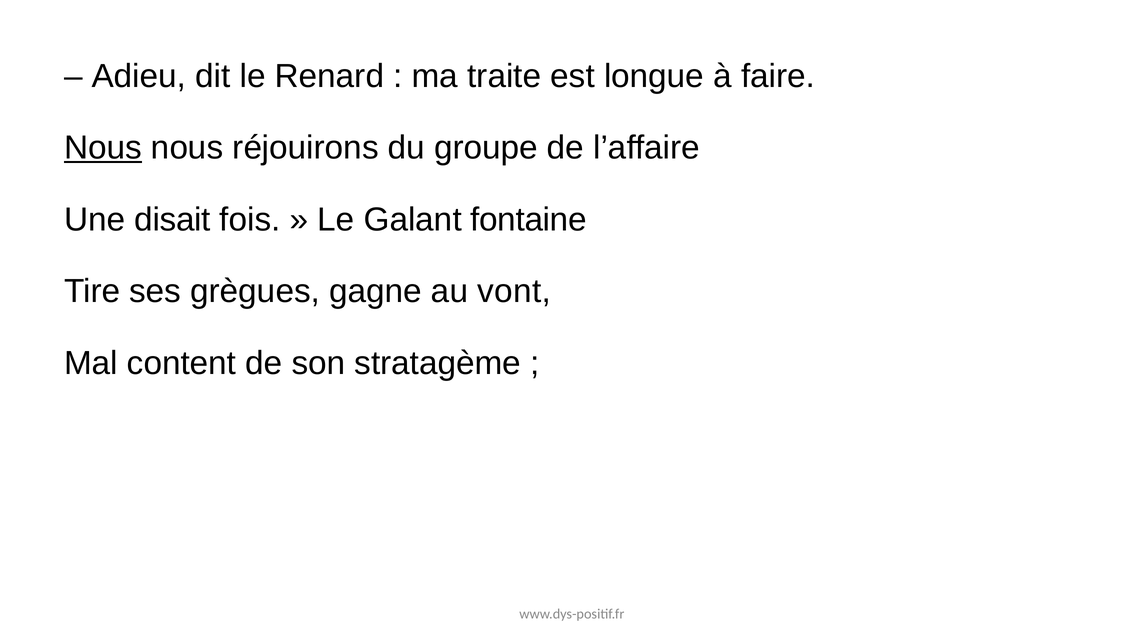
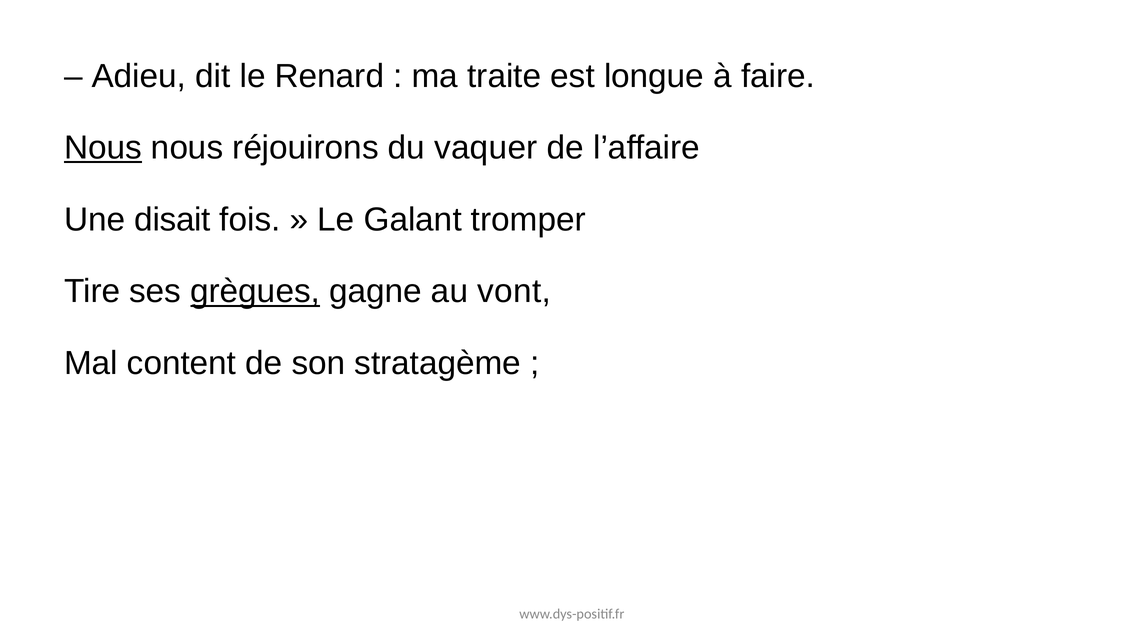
groupe: groupe -> vaquer (486, 148)
fontaine: fontaine -> tromper (528, 220)
grègues underline: none -> present (255, 292)
